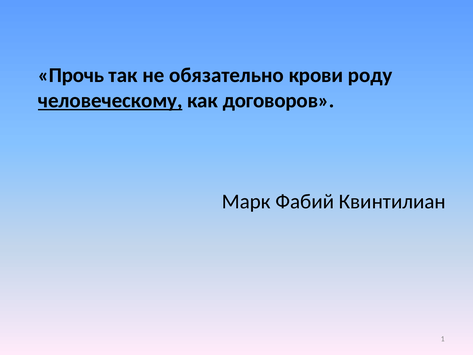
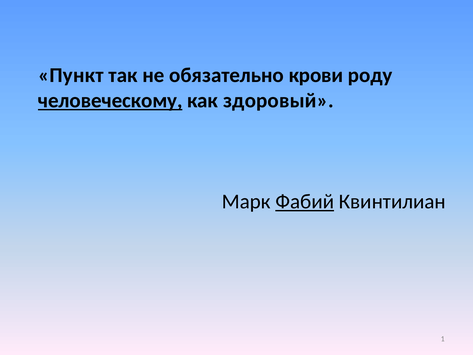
Прочь: Прочь -> Пункт (71, 75)
договоров: договоров -> здоровый (278, 100)
Фабий underline: none -> present (305, 201)
